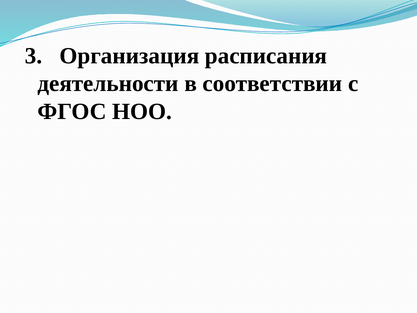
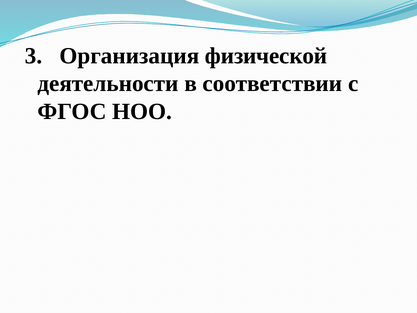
расписания: расписания -> физической (266, 56)
